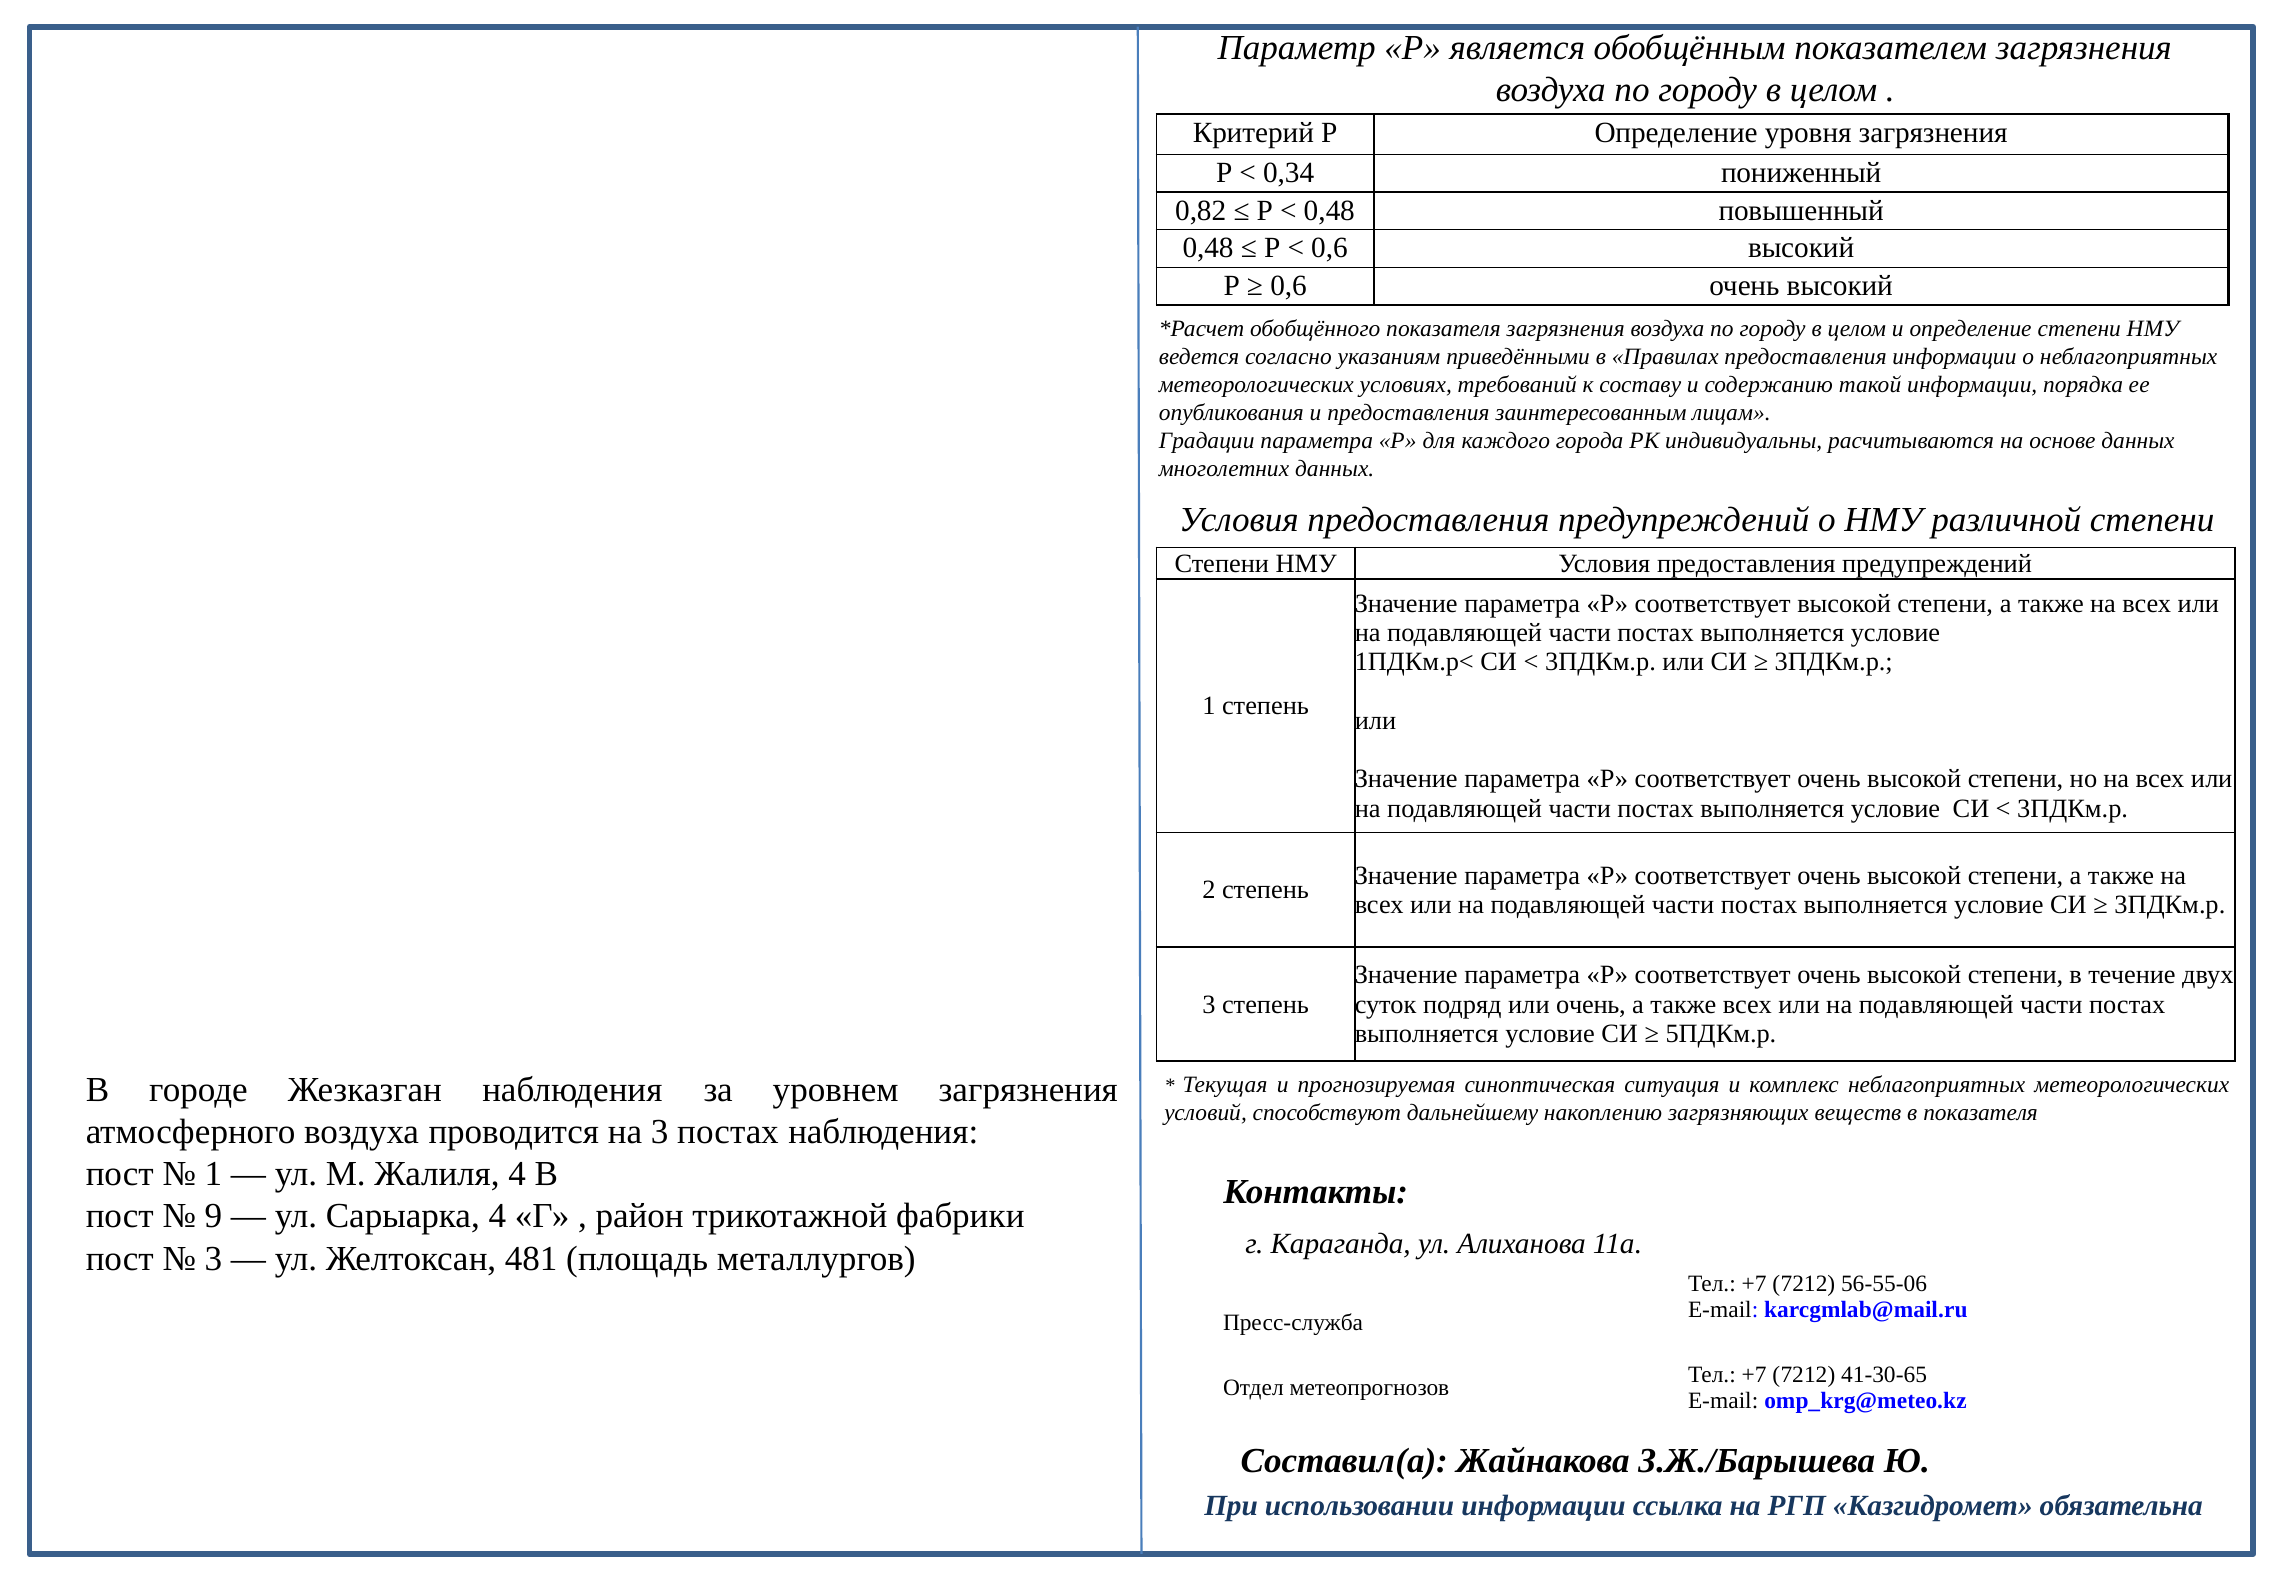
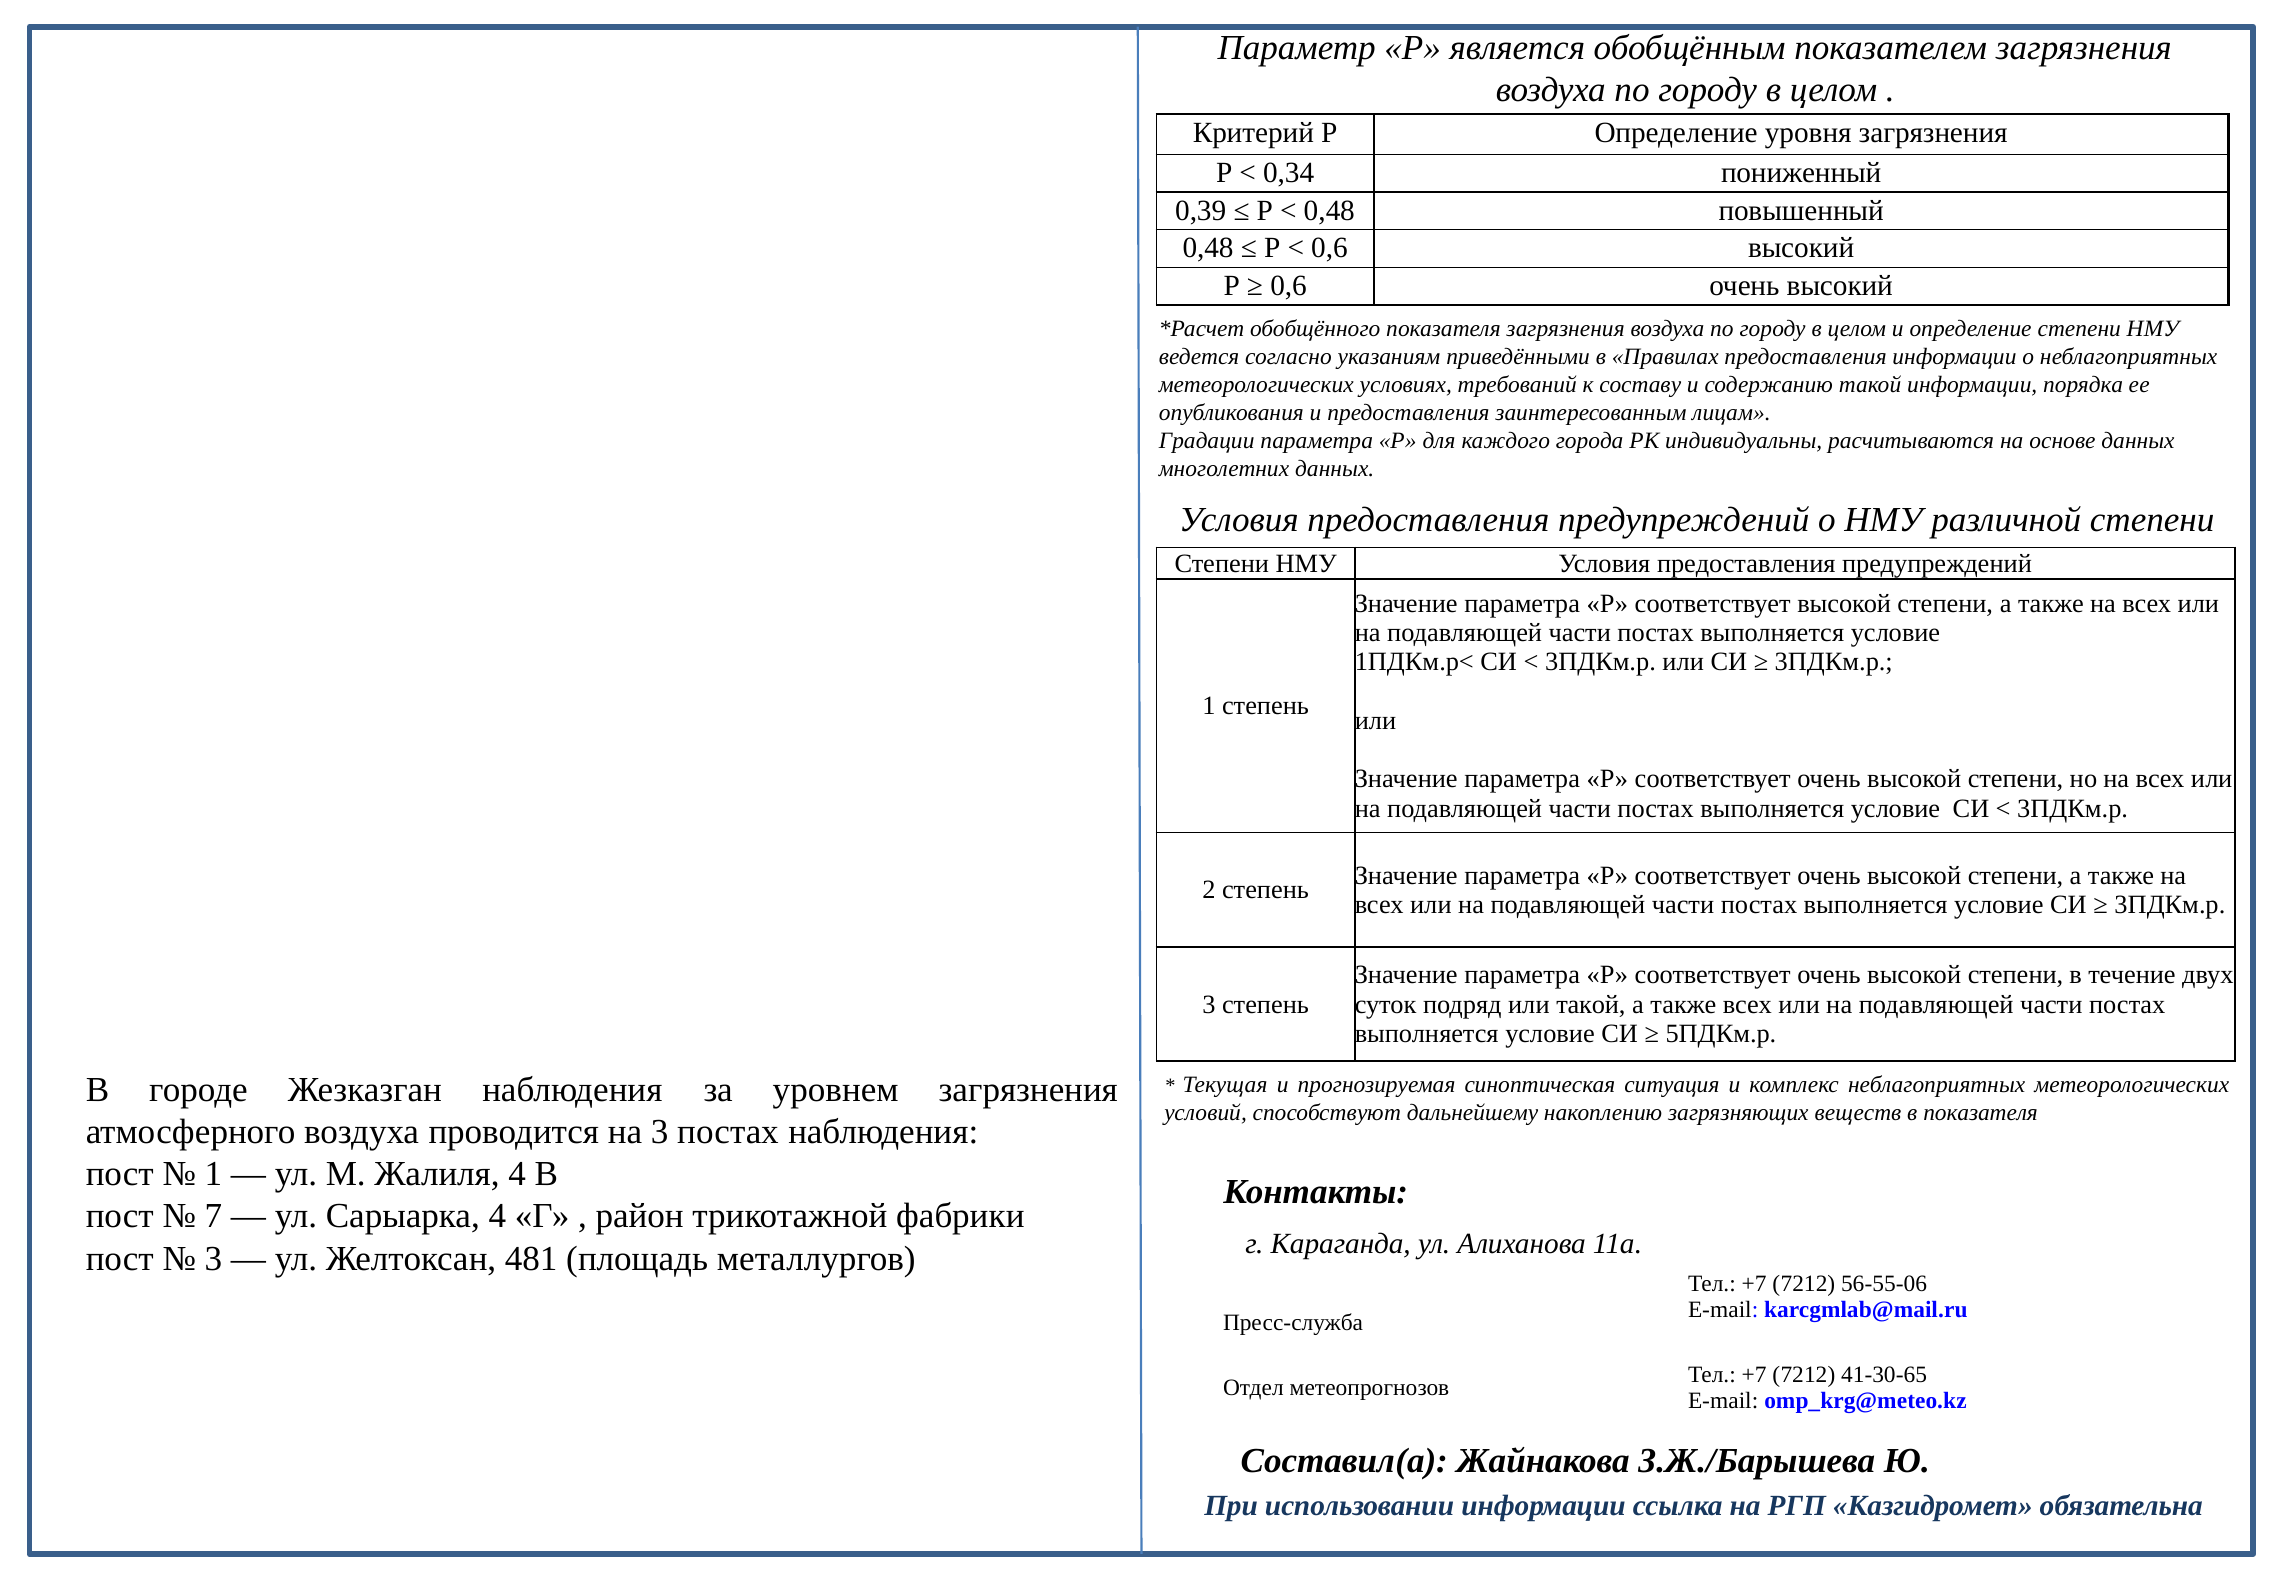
0,82: 0,82 -> 0,39 (1201, 210)
или очень: очень -> такой (1591, 1004)
9: 9 -> 7 (213, 1216)
